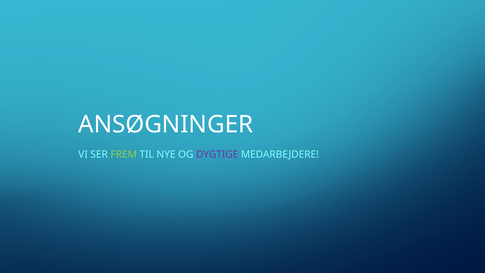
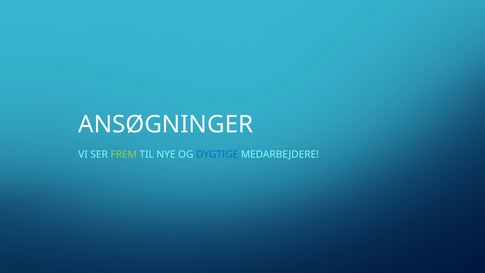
DYGTIGE colour: purple -> blue (217, 154)
